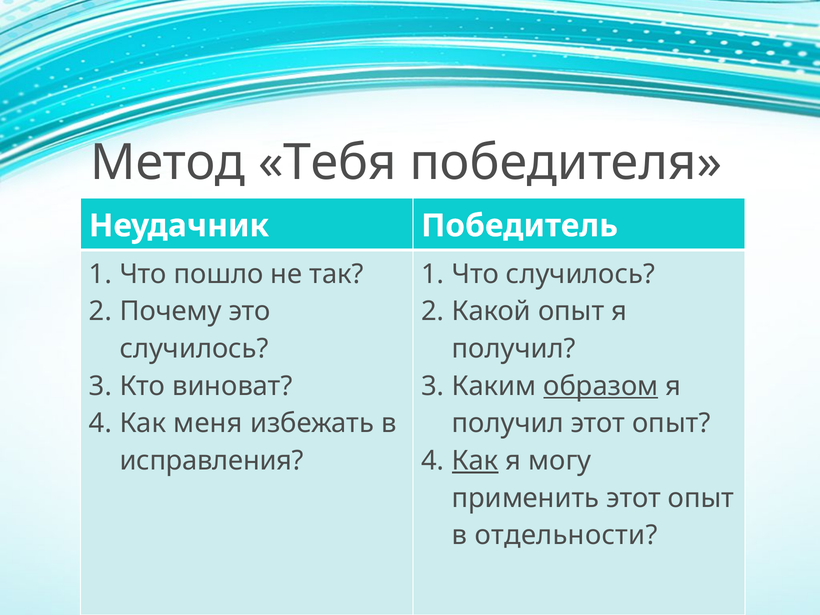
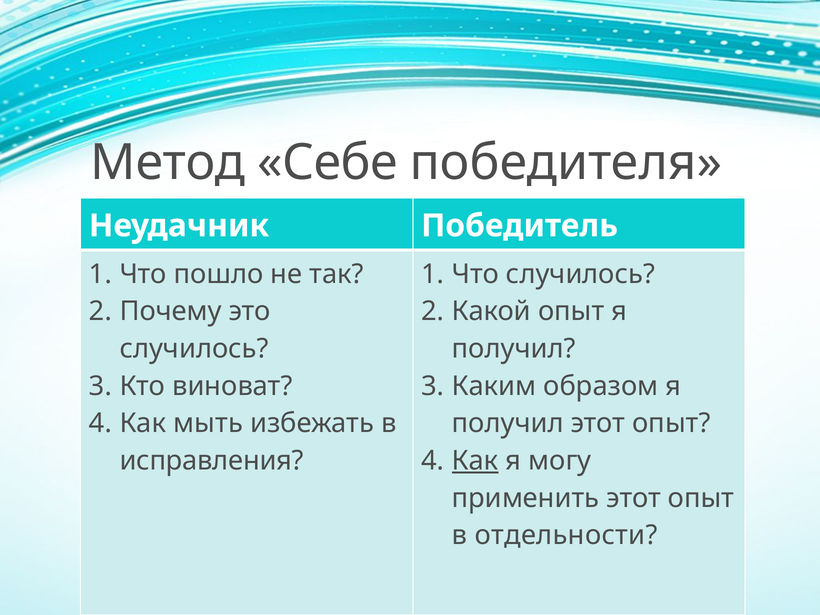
Тебя: Тебя -> Себе (328, 163)
образом underline: present -> none (601, 386)
меня: меня -> мыть (208, 423)
